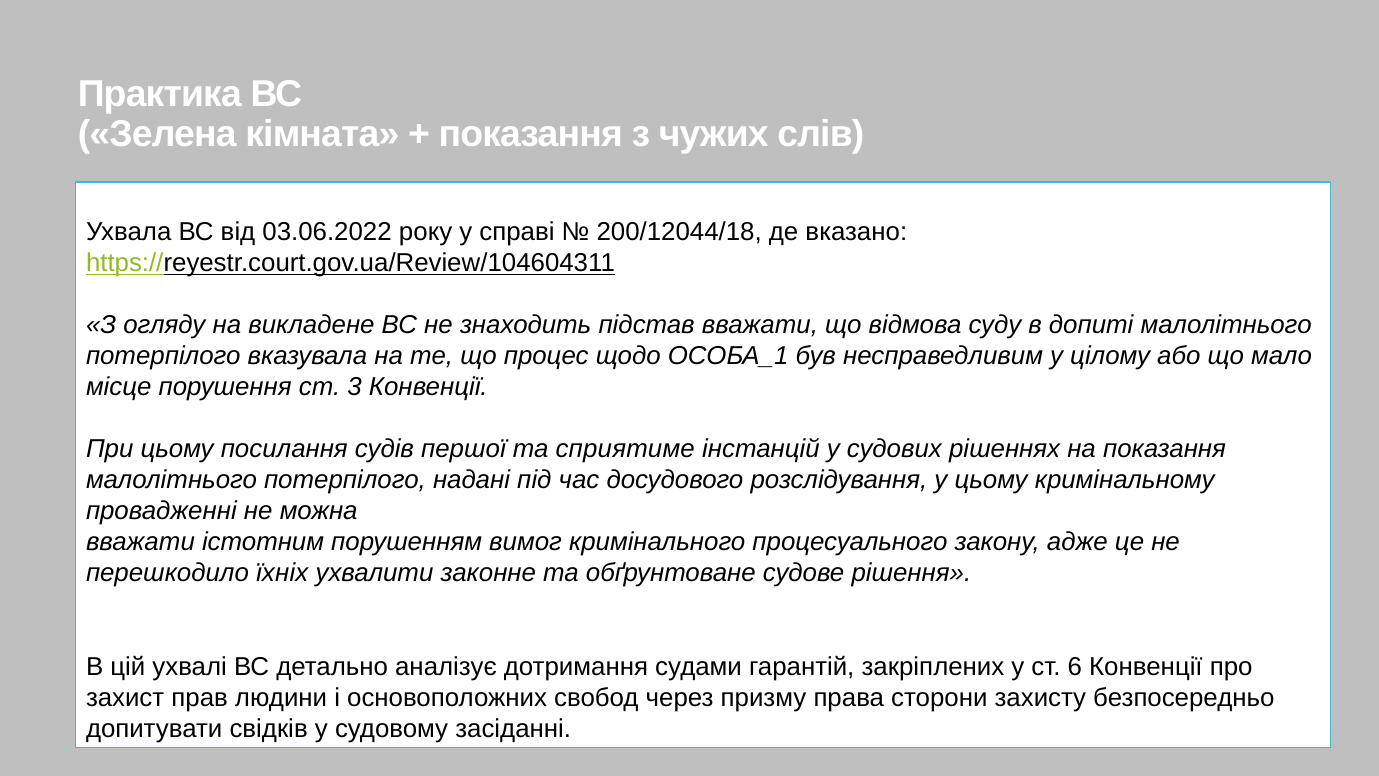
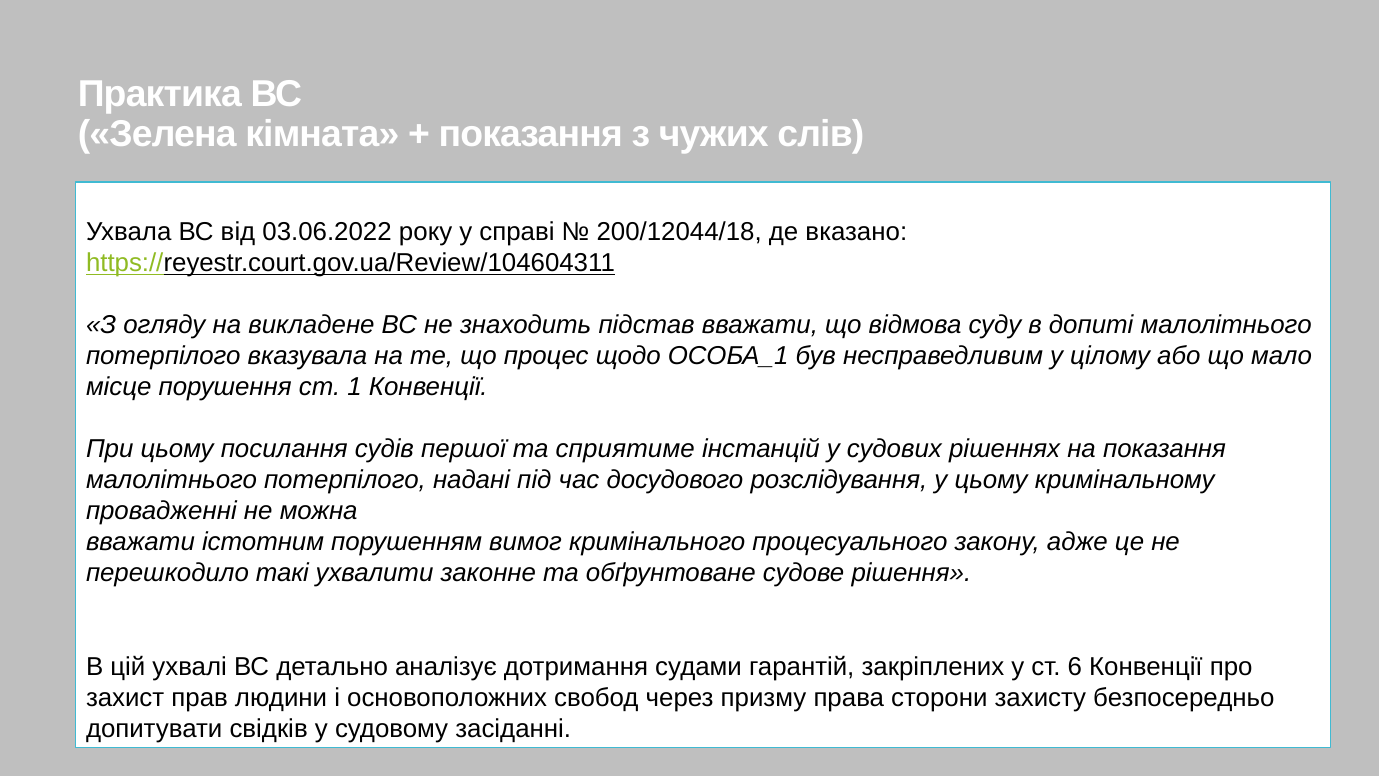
3: 3 -> 1 (355, 387)
їхніх: їхніх -> такі (282, 573)
